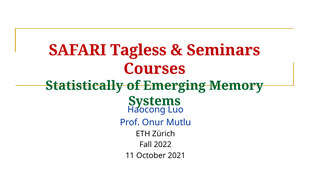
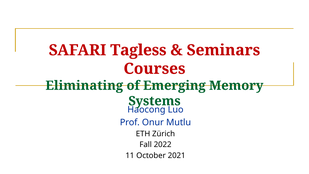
Statistically: Statistically -> Eliminating (84, 85)
